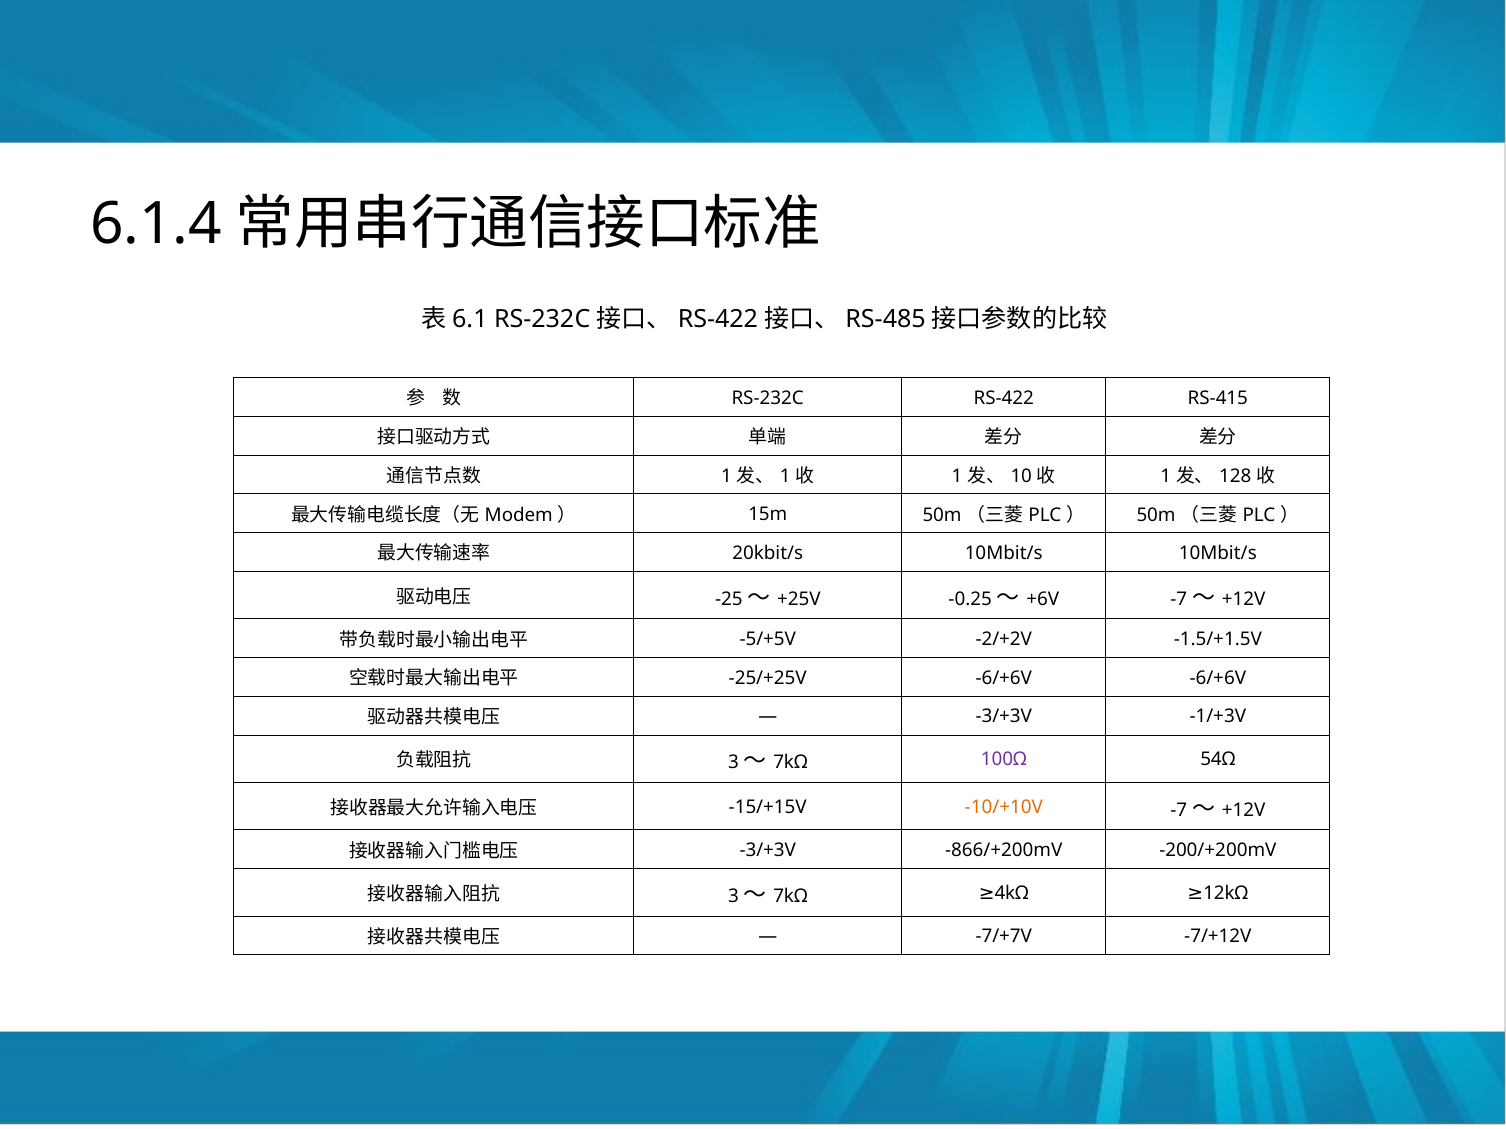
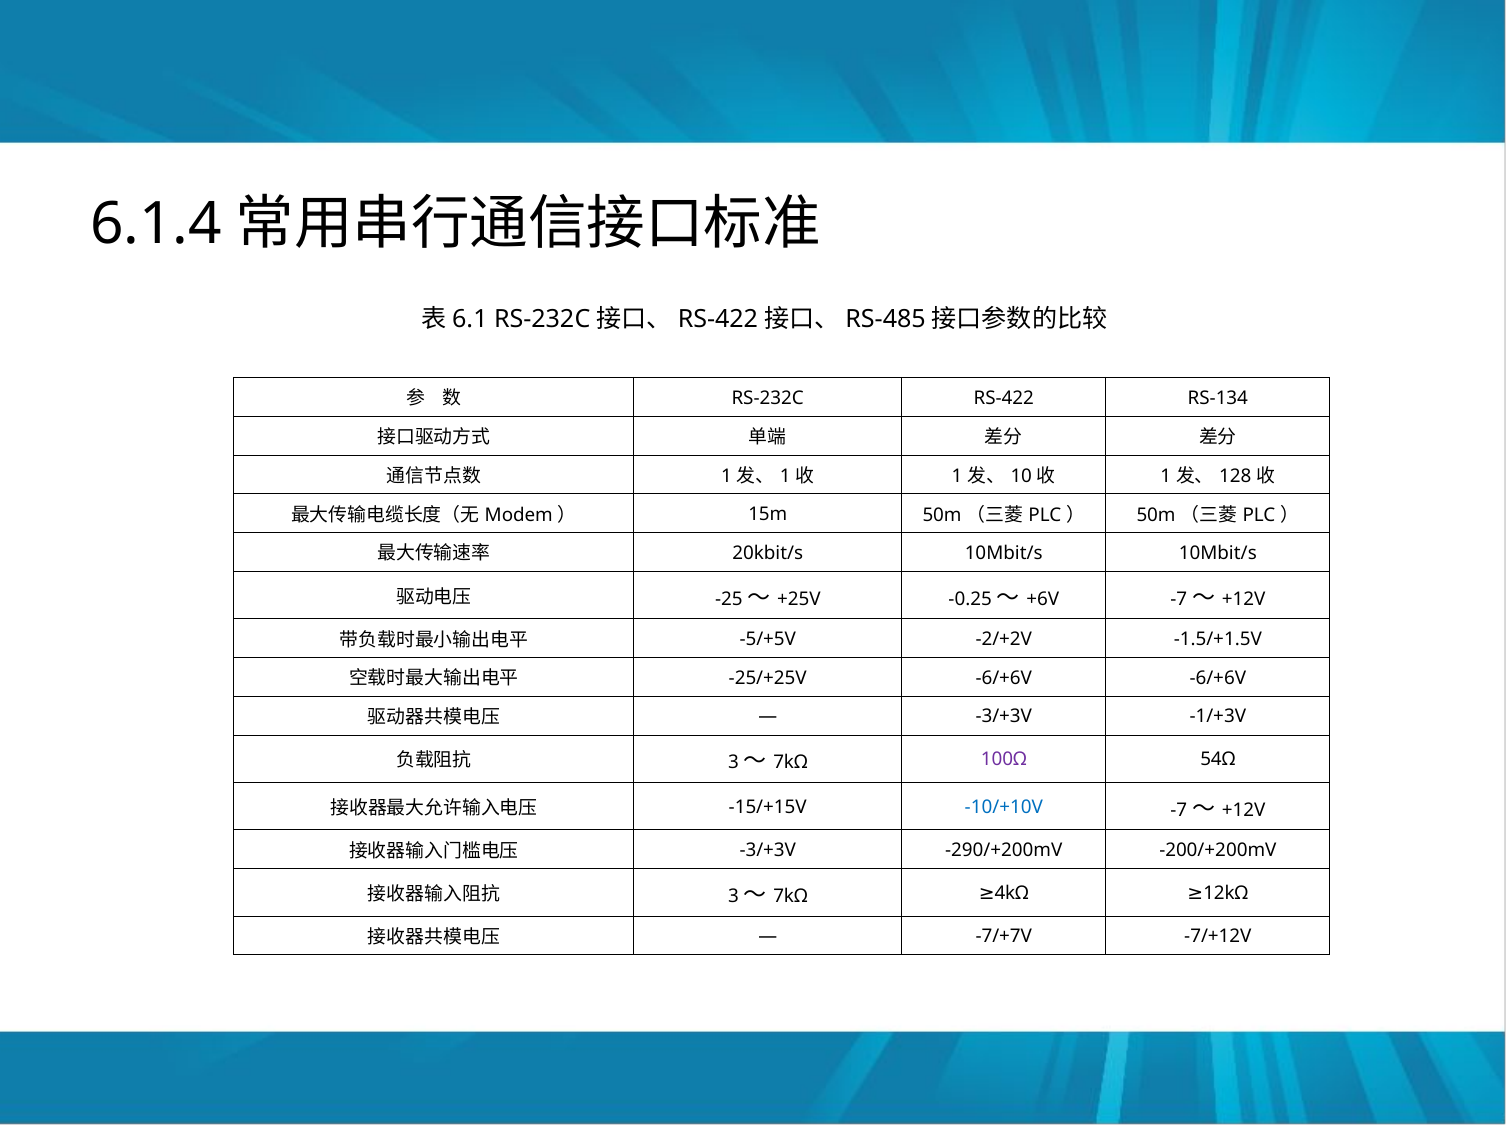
RS-415: RS-415 -> RS-134 (1218, 398)
-10/+10V colour: orange -> blue (1004, 807)
-866/+200mV: -866/+200mV -> -290/+200mV (1004, 850)
